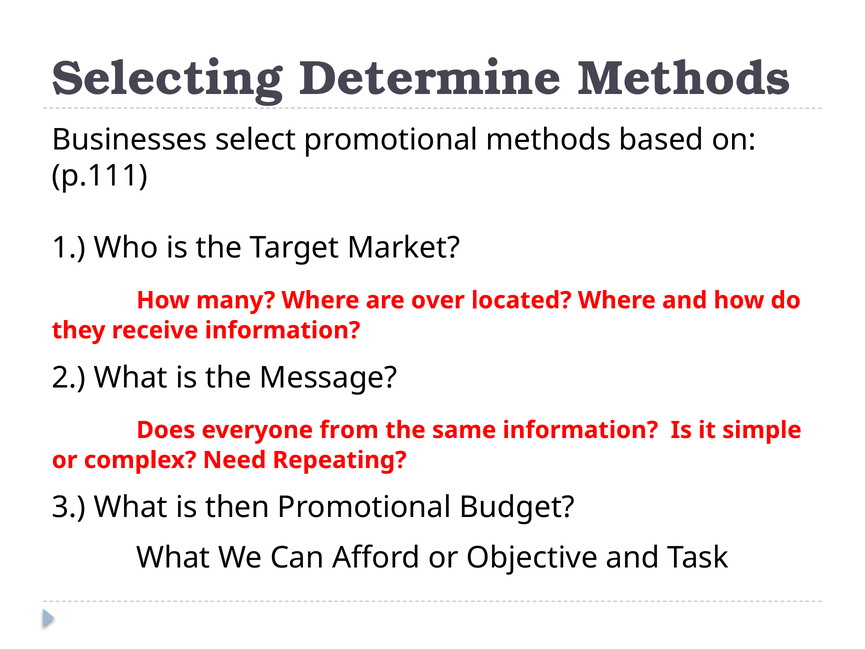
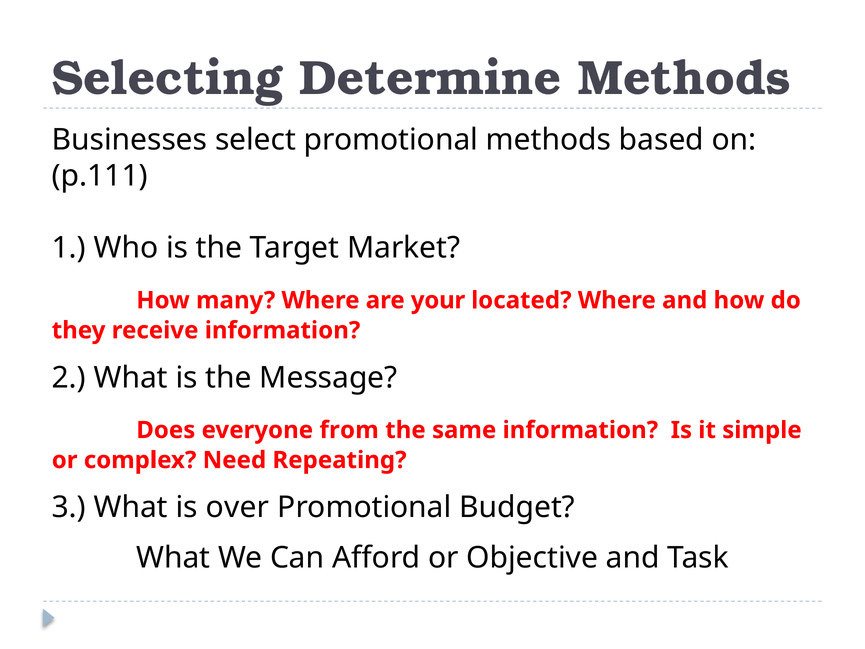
over: over -> your (438, 300)
then: then -> over (237, 507)
